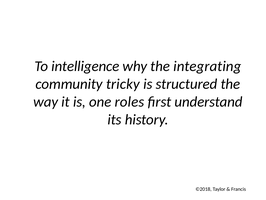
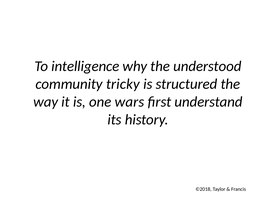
integrating: integrating -> understood (207, 66)
roles: roles -> wars (129, 102)
